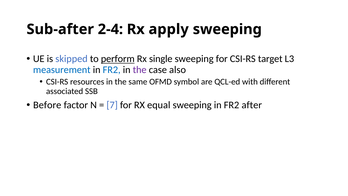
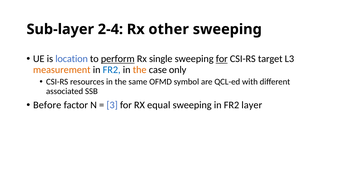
Sub-after: Sub-after -> Sub-layer (60, 29)
apply: apply -> other (169, 29)
skipped: skipped -> location (72, 59)
for underline: none -> present (222, 59)
measurement colour: blue -> orange (62, 70)
the colour: purple -> orange (140, 70)
also: also -> only (178, 70)
7: 7 -> 3 (112, 105)
after: after -> layer (252, 105)
